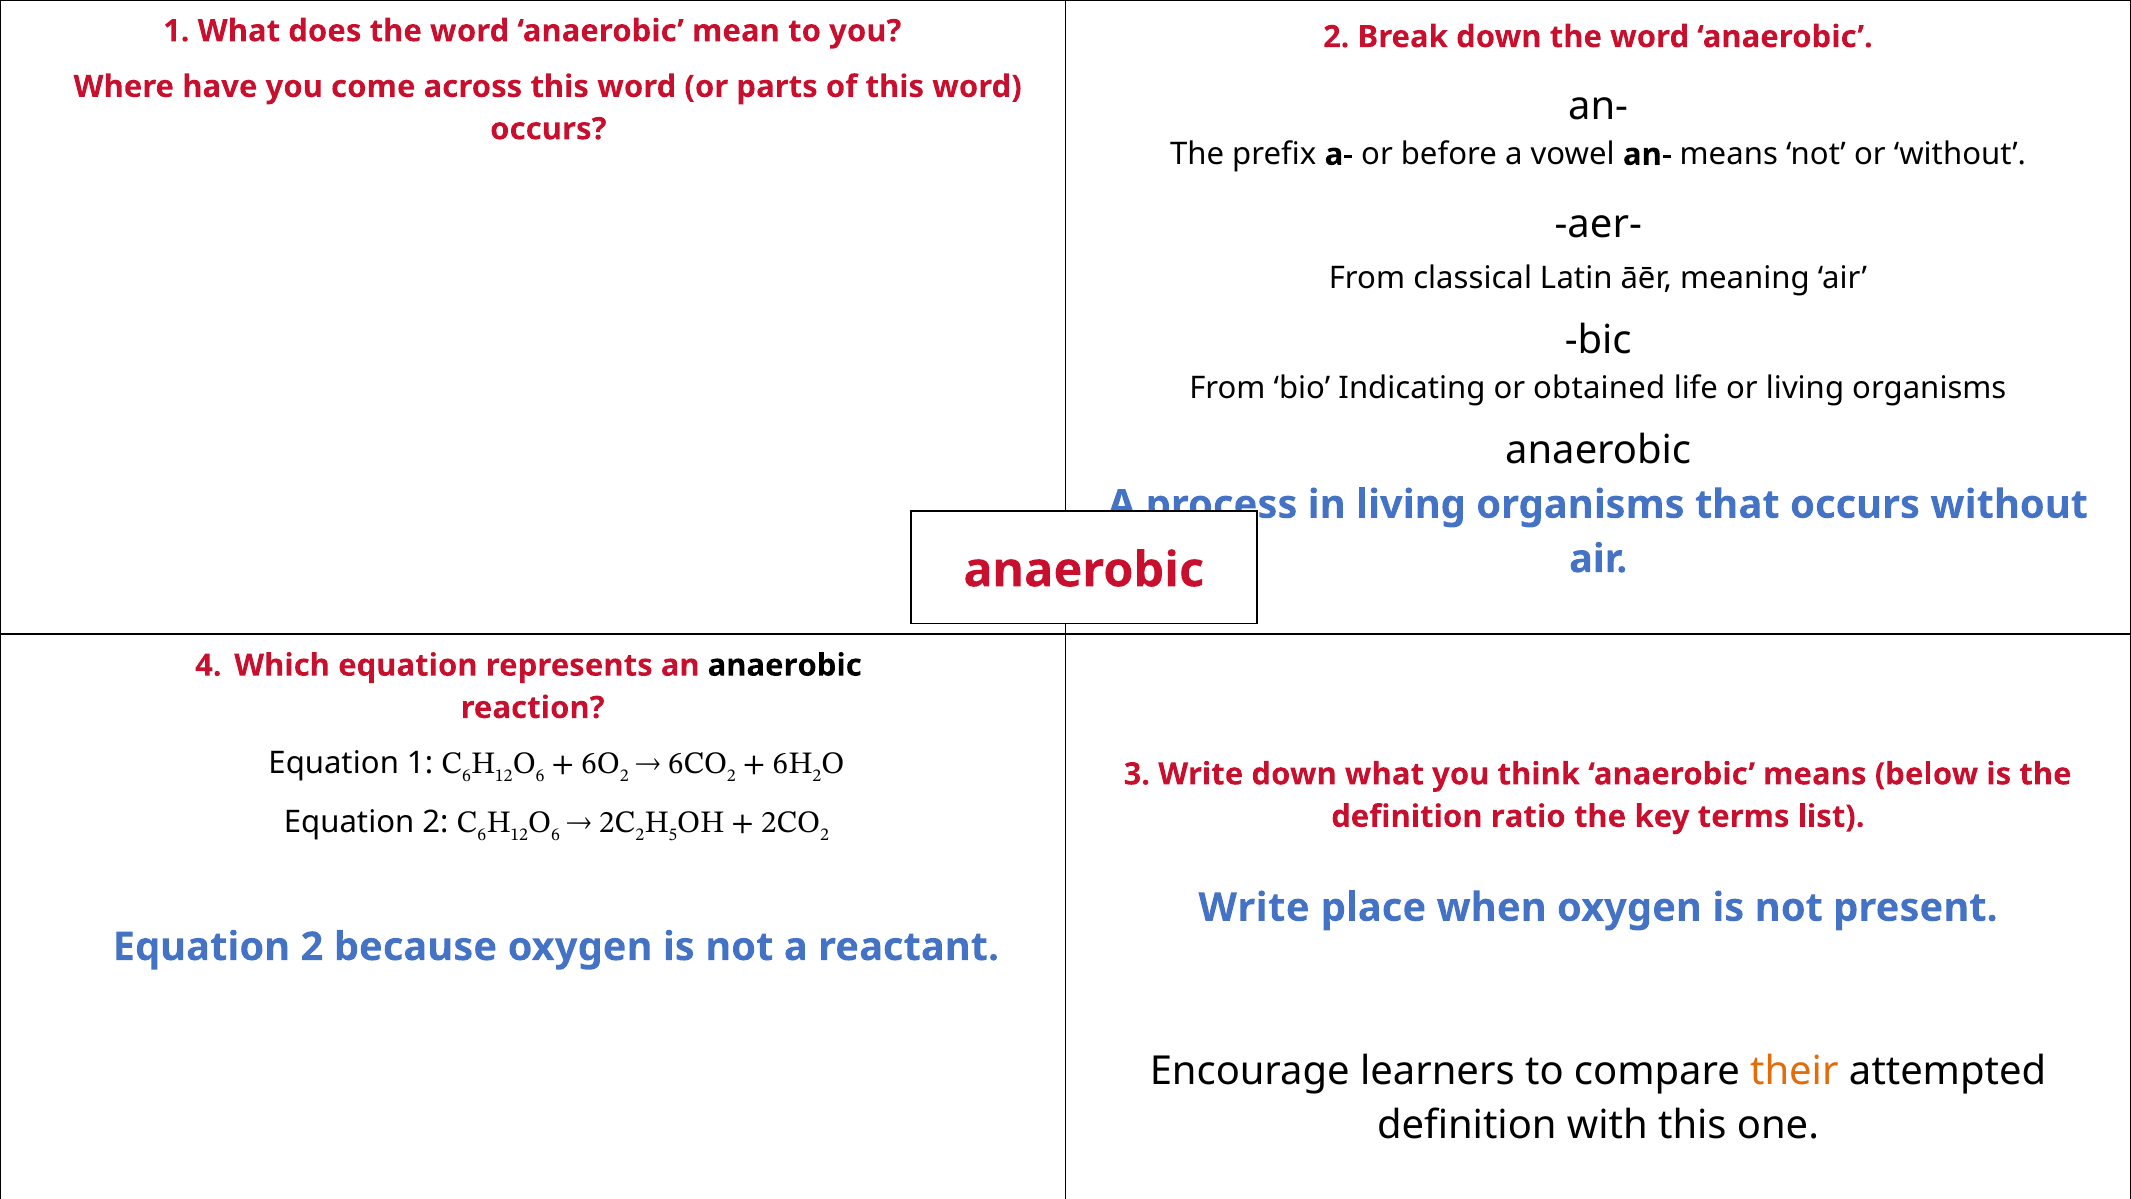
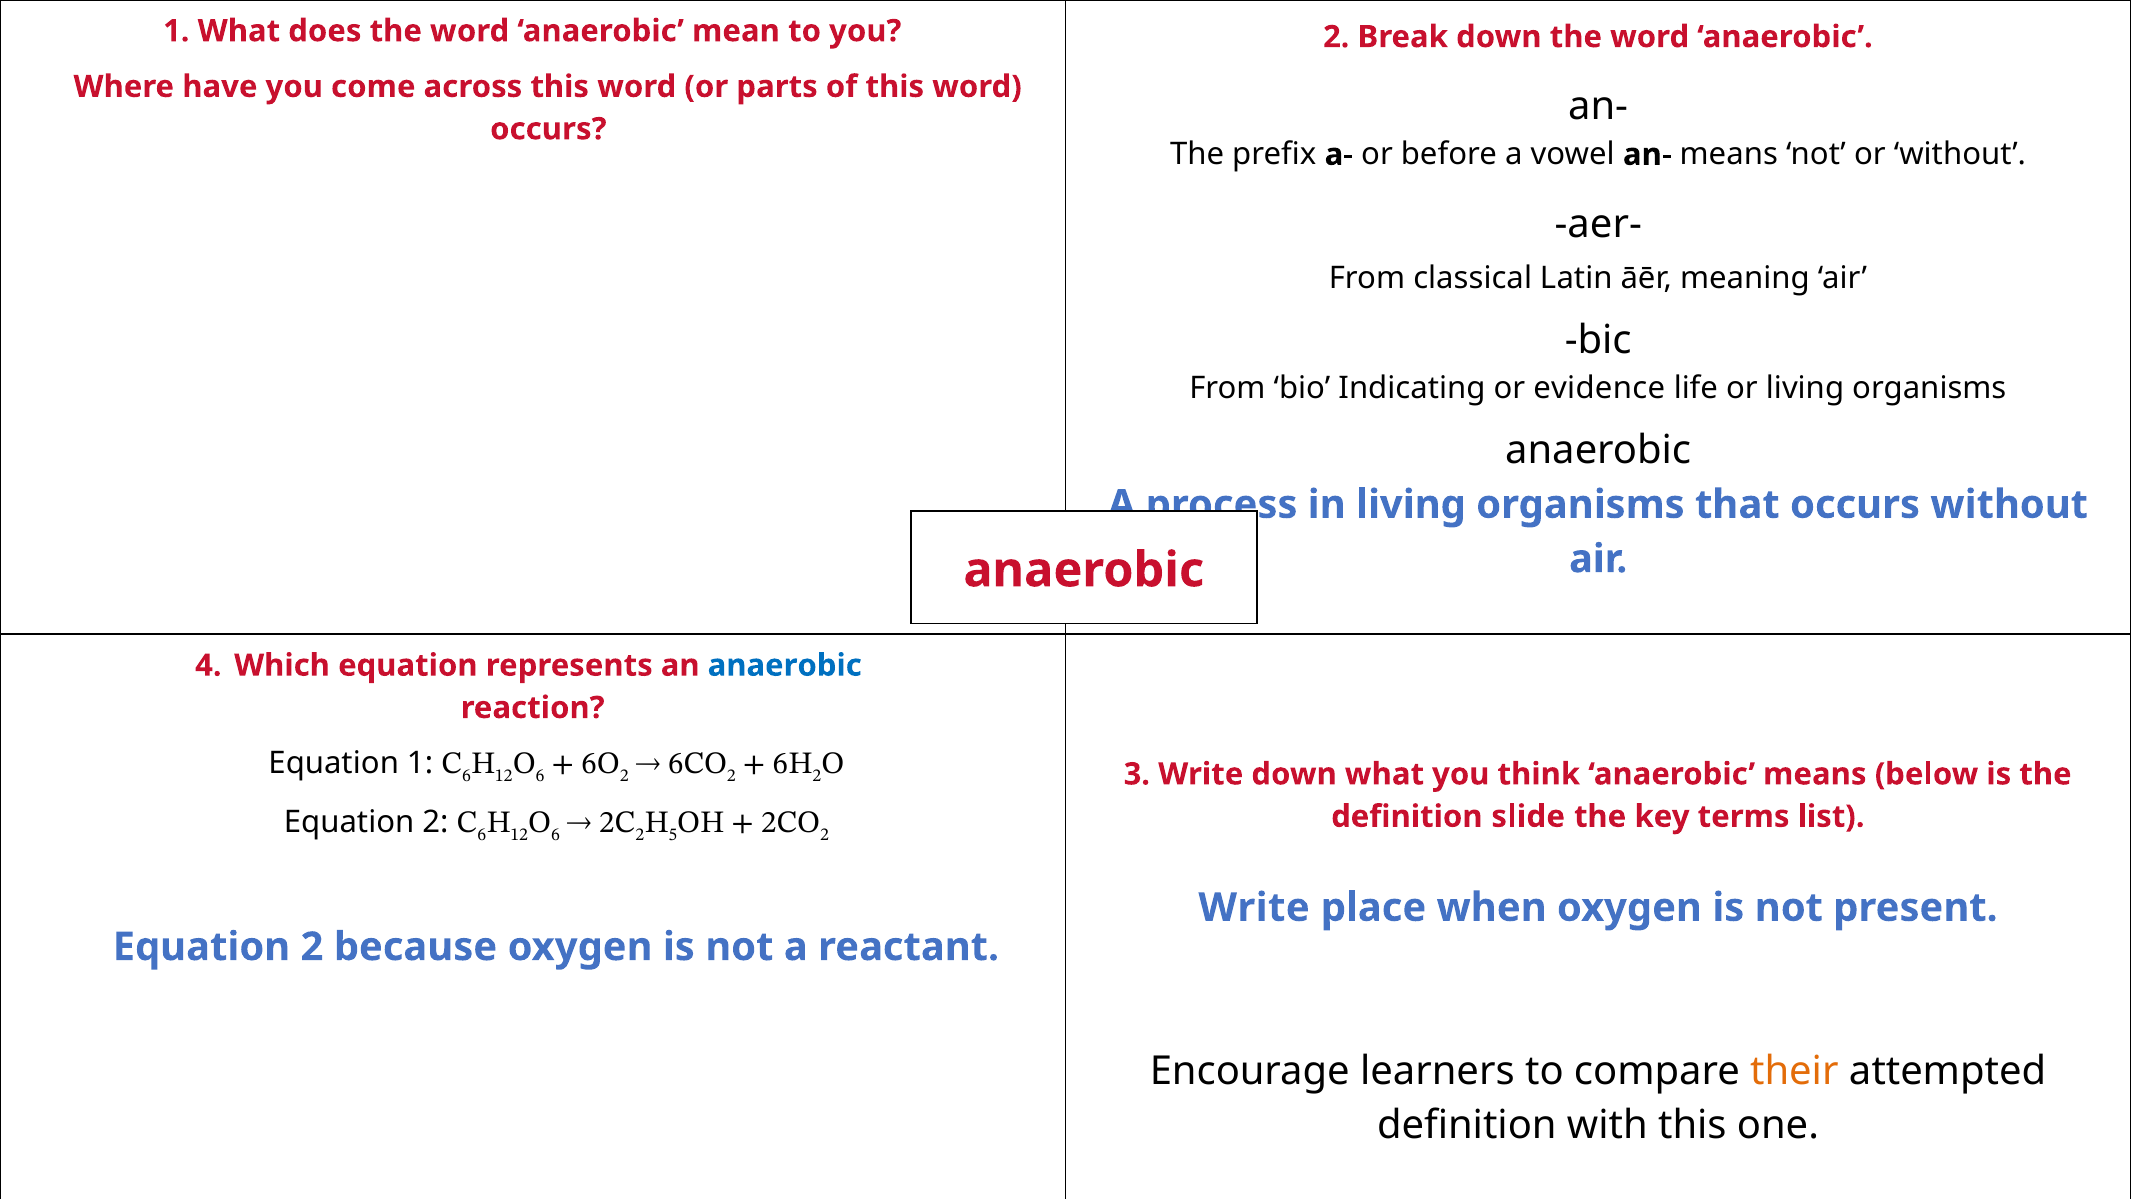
obtained: obtained -> evidence (1599, 388)
anaerobic colour: black -> blue (785, 665)
ratio: ratio -> slide (1528, 816)
